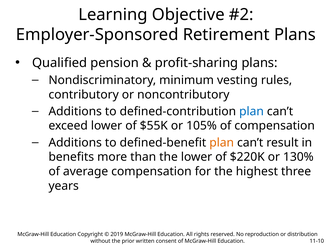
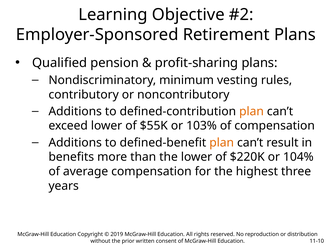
plan colour: blue -> orange (251, 111)
105%: 105% -> 103% (202, 126)
130%: 130% -> 104% (298, 157)
